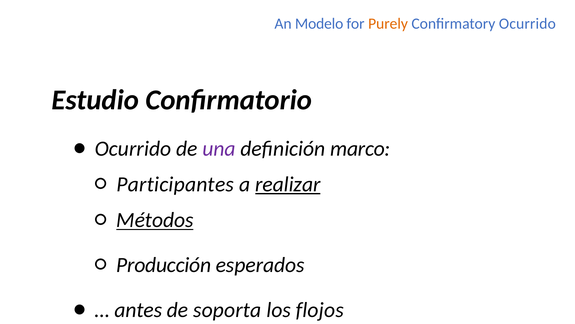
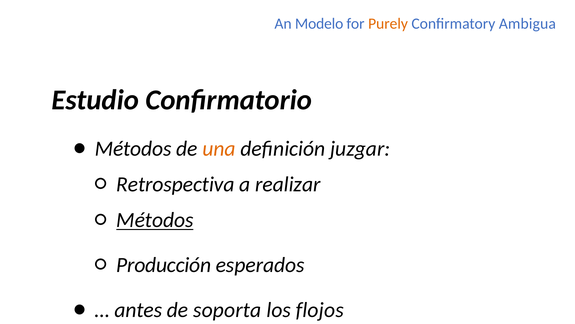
Confirmatory Ocurrido: Ocurrido -> Ambigua (527, 24)
Ocurrido: Ocurrido -> Métodos (133, 148)
una colour: purple -> orange (219, 148)
marco: marco -> juzgar (360, 148)
Participantes: Participantes -> Retrospectiva (175, 184)
realizar underline: present -> none (288, 184)
